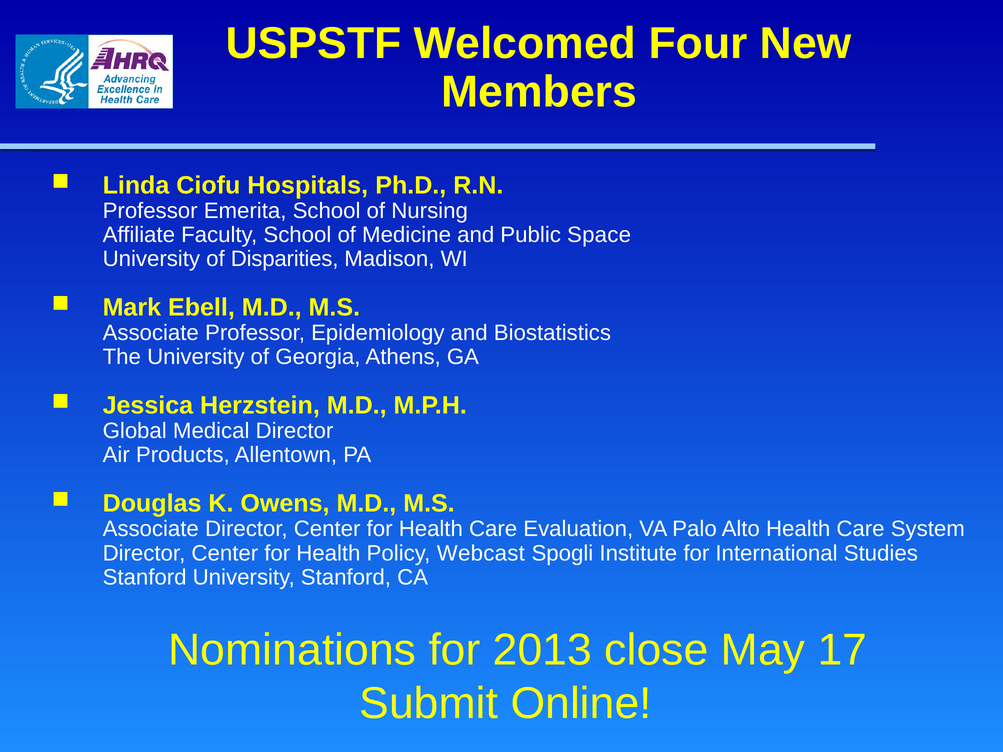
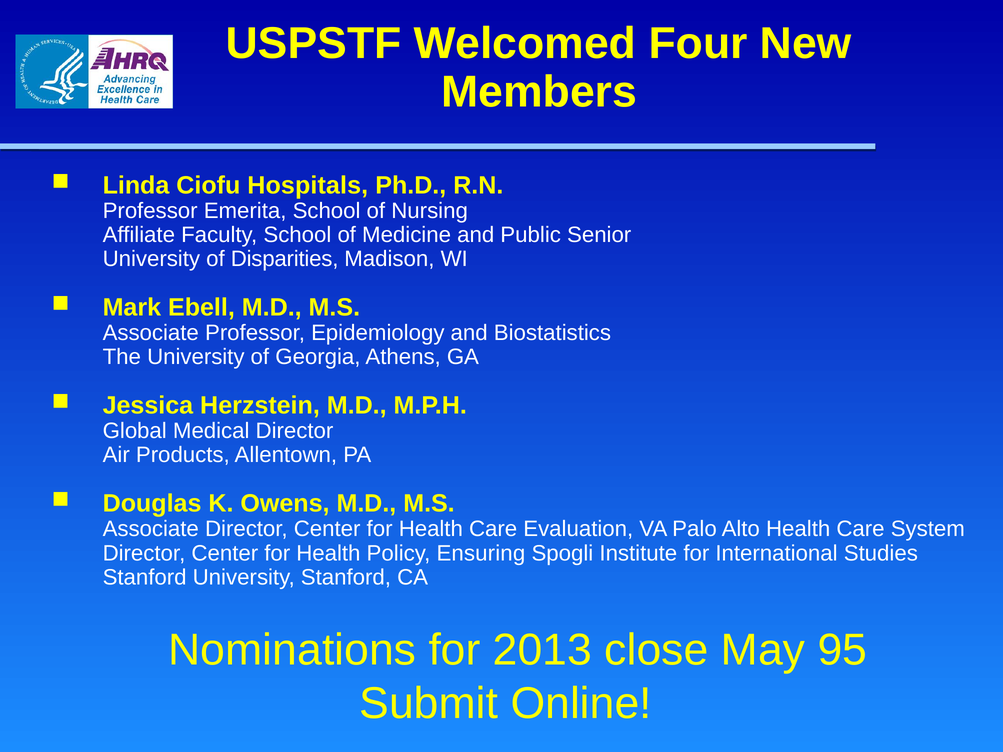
Space: Space -> Senior (599, 235)
Webcast: Webcast -> Ensuring (481, 553)
17: 17 -> 95 (842, 650)
